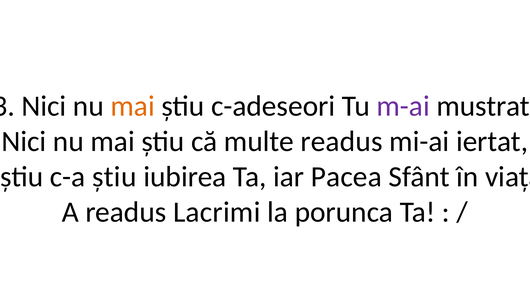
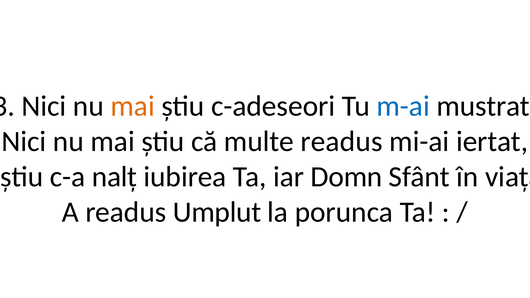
m-ai colour: purple -> blue (403, 106)
c-a știu: știu -> nalț (115, 177)
Pacea: Pacea -> Domn (346, 177)
Lacrimi: Lacrimi -> Umplut (217, 212)
